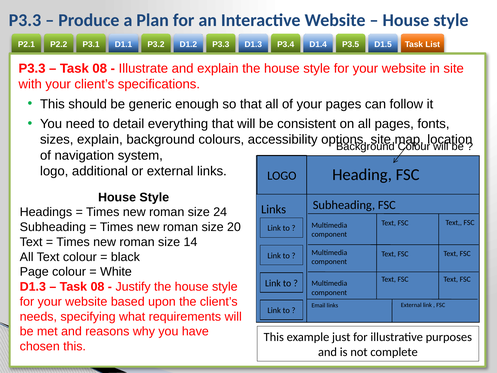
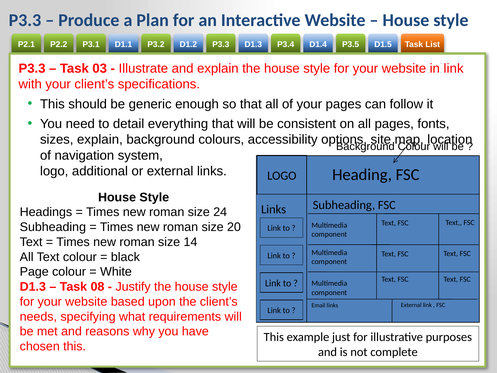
08: 08 -> 03 (100, 68)
in site: site -> link (454, 68)
